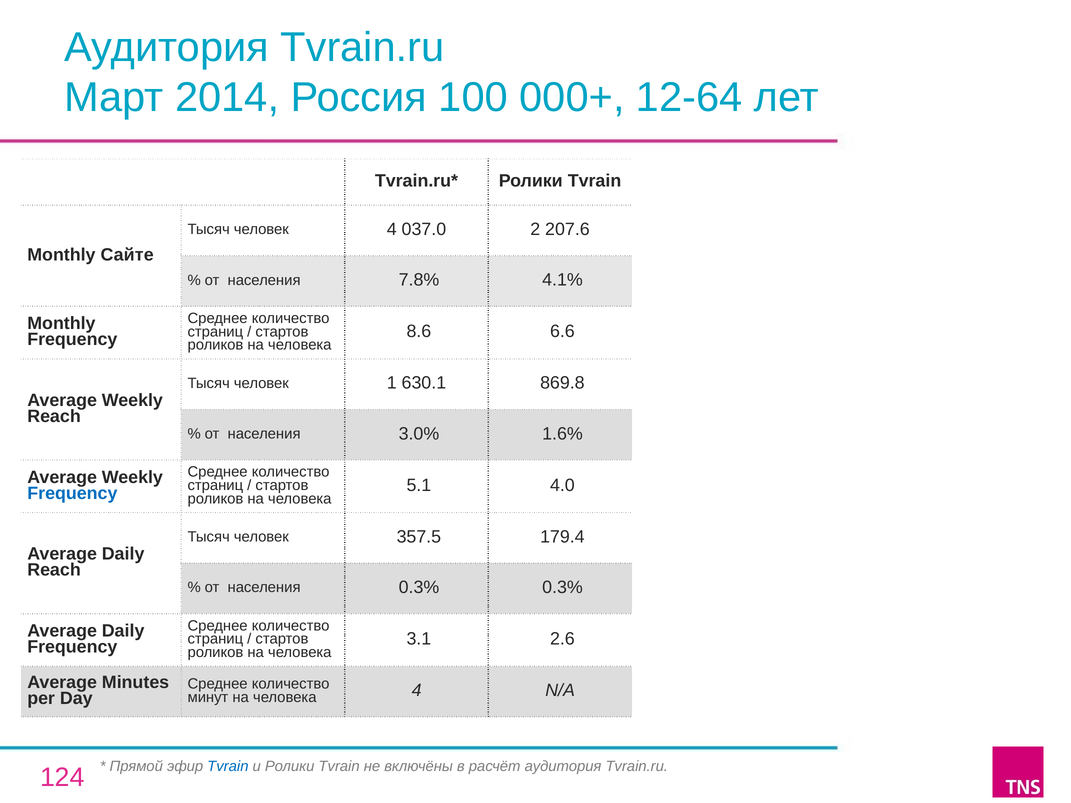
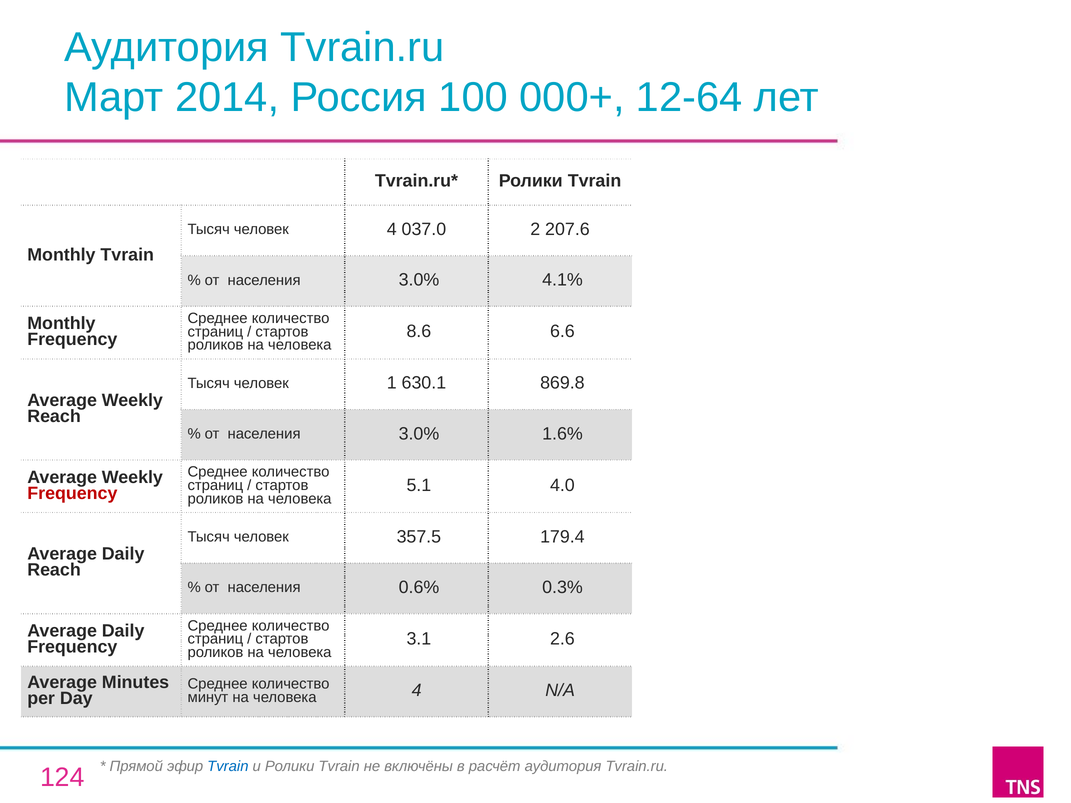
Monthly Сайте: Сайте -> Tvrain (127, 255)
7.8%: 7.8% -> 3.0% (419, 280)
Frequency colour: blue -> red (72, 493)
населения 0.3%: 0.3% -> 0.6% (419, 588)
